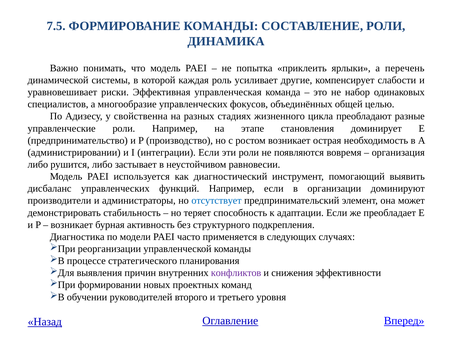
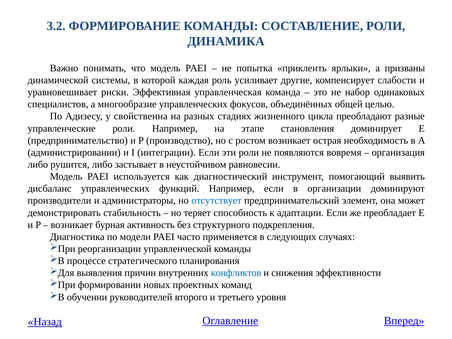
7.5: 7.5 -> 3.2 (56, 26)
перечень: перечень -> призваны (405, 68)
конфликтов colour: purple -> blue (236, 273)
